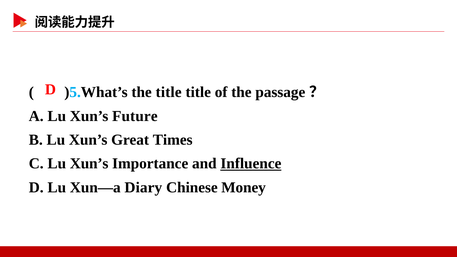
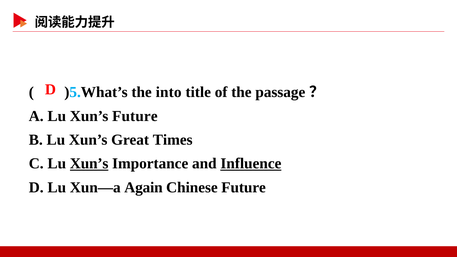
the title: title -> into (169, 92)
Xun’s underline: none -> present (89, 164)
Diary: Diary -> Again (143, 187)
Chinese Money: Money -> Future (244, 187)
